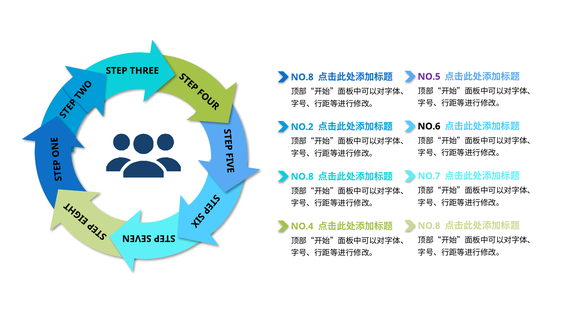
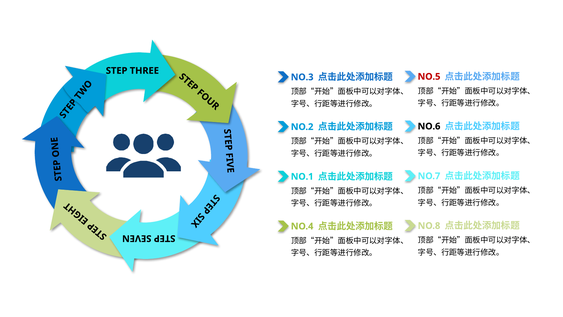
NO.5 colour: purple -> red (429, 77)
NO.8: NO.8 -> NO.3 (302, 77)
NO.8: NO.8 -> NO.1 (302, 176)
